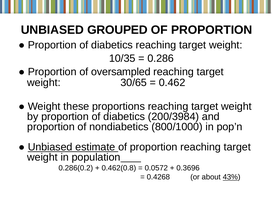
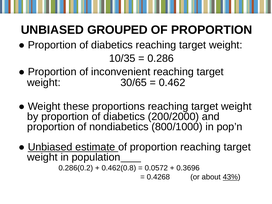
oversampled: oversampled -> inconvenient (121, 72)
200/3984: 200/3984 -> 200/2000 (174, 117)
